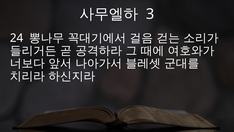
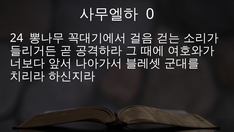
3: 3 -> 0 (150, 14)
